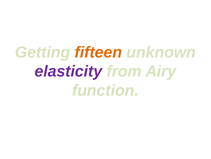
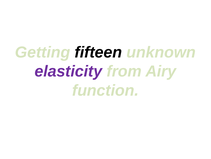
fifteen colour: orange -> black (98, 52)
